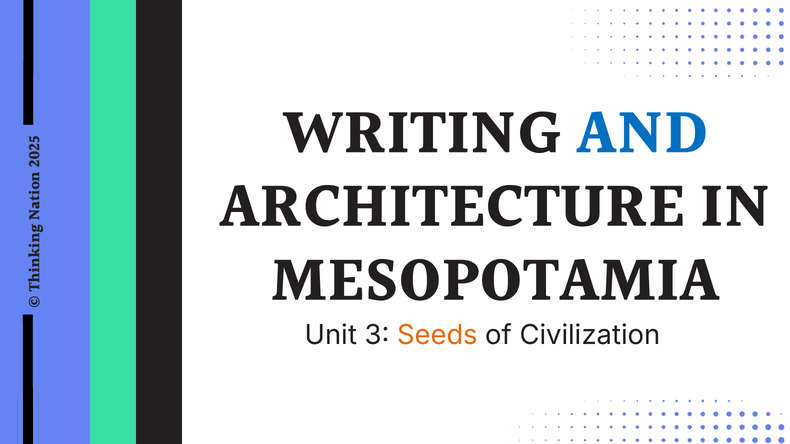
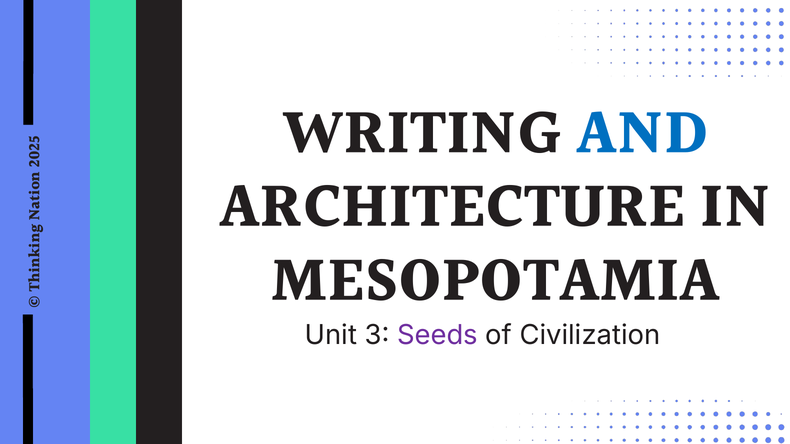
Seeds colour: orange -> purple (437, 336)
